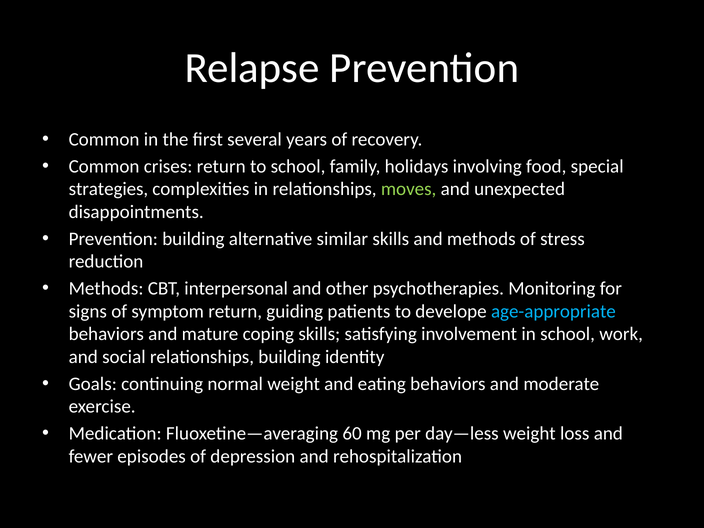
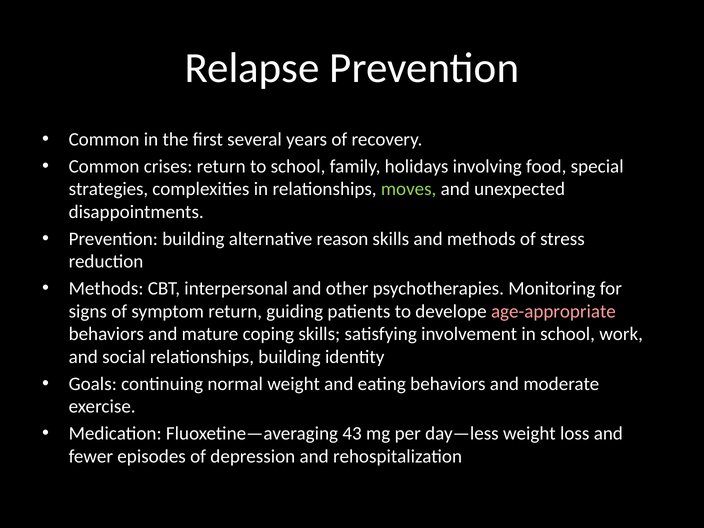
similar: similar -> reason (342, 239)
age-appropriate colour: light blue -> pink (553, 311)
60: 60 -> 43 (352, 433)
